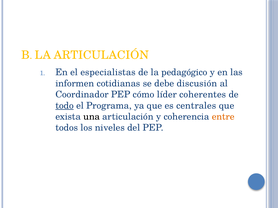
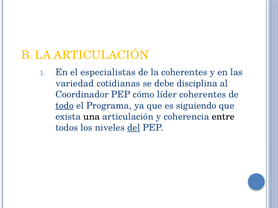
la pedagógico: pedagógico -> coherentes (184, 72)
informen: informen -> variedad (75, 84)
discusión: discusión -> disciplina (197, 84)
centrales: centrales -> siguiendo (196, 106)
entre colour: orange -> black (223, 117)
del underline: none -> present (134, 128)
